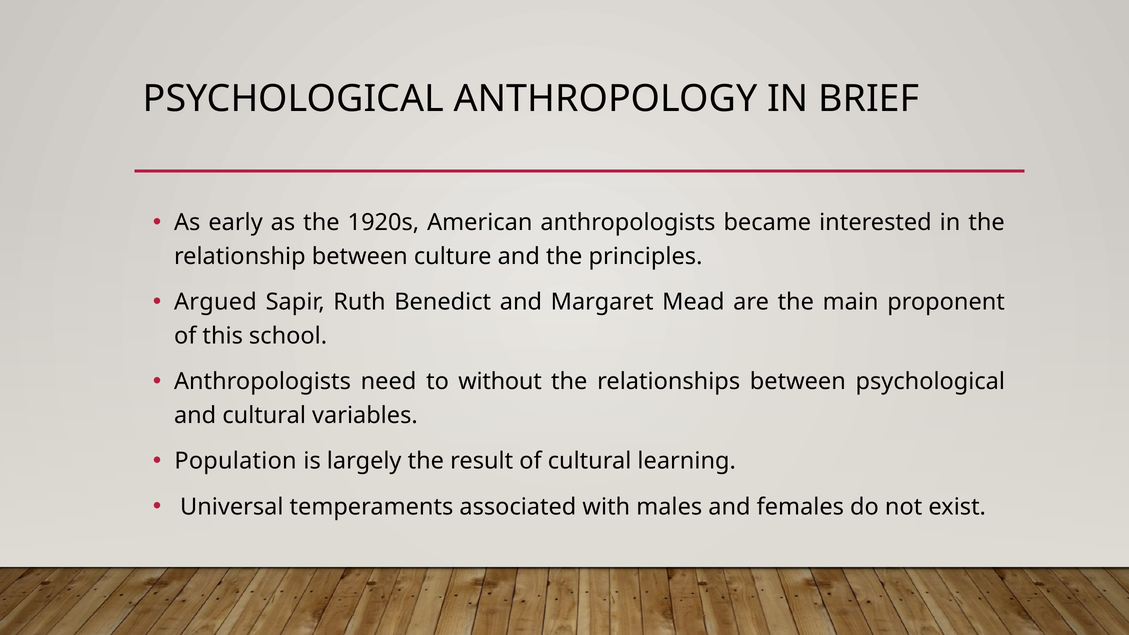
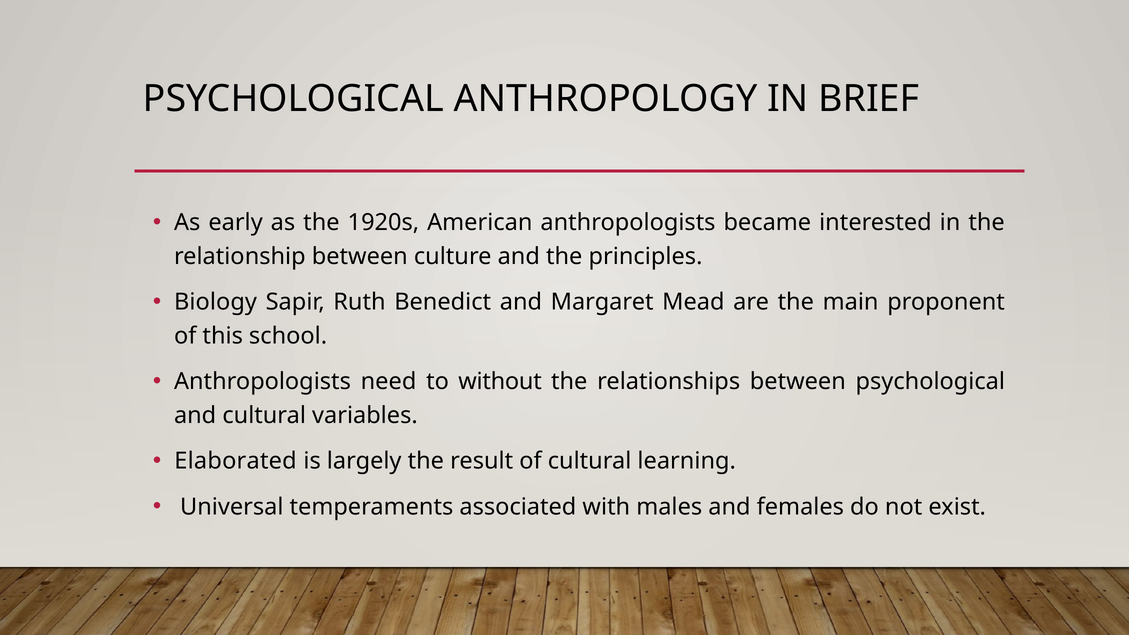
Argued: Argued -> Biology (216, 302)
Population: Population -> Elaborated (236, 461)
